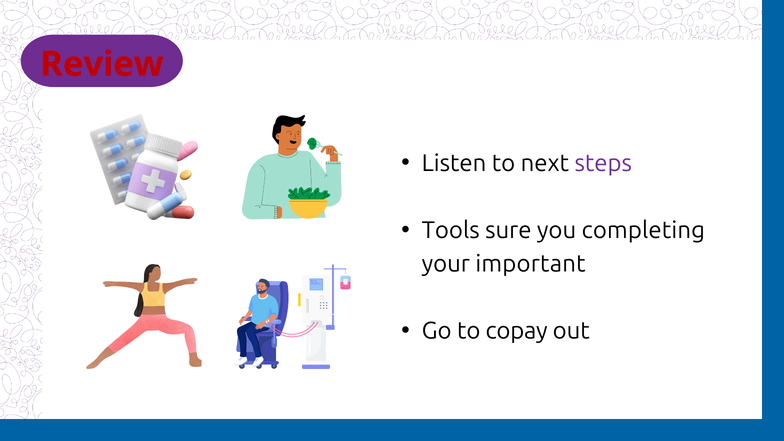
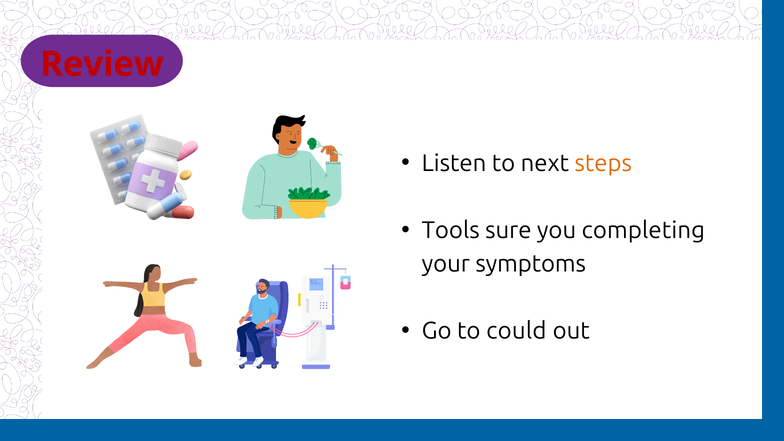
steps colour: purple -> orange (603, 163)
important: important -> symptoms (531, 264)
copay: copay -> could (516, 331)
